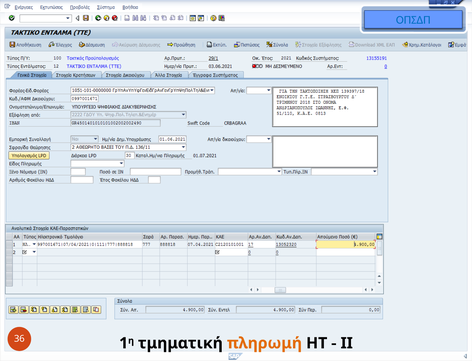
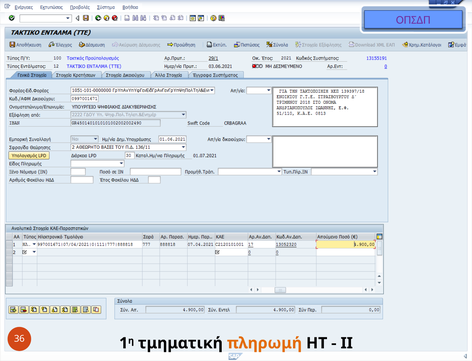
ΟΠΣΔΠ colour: blue -> purple (413, 20)
